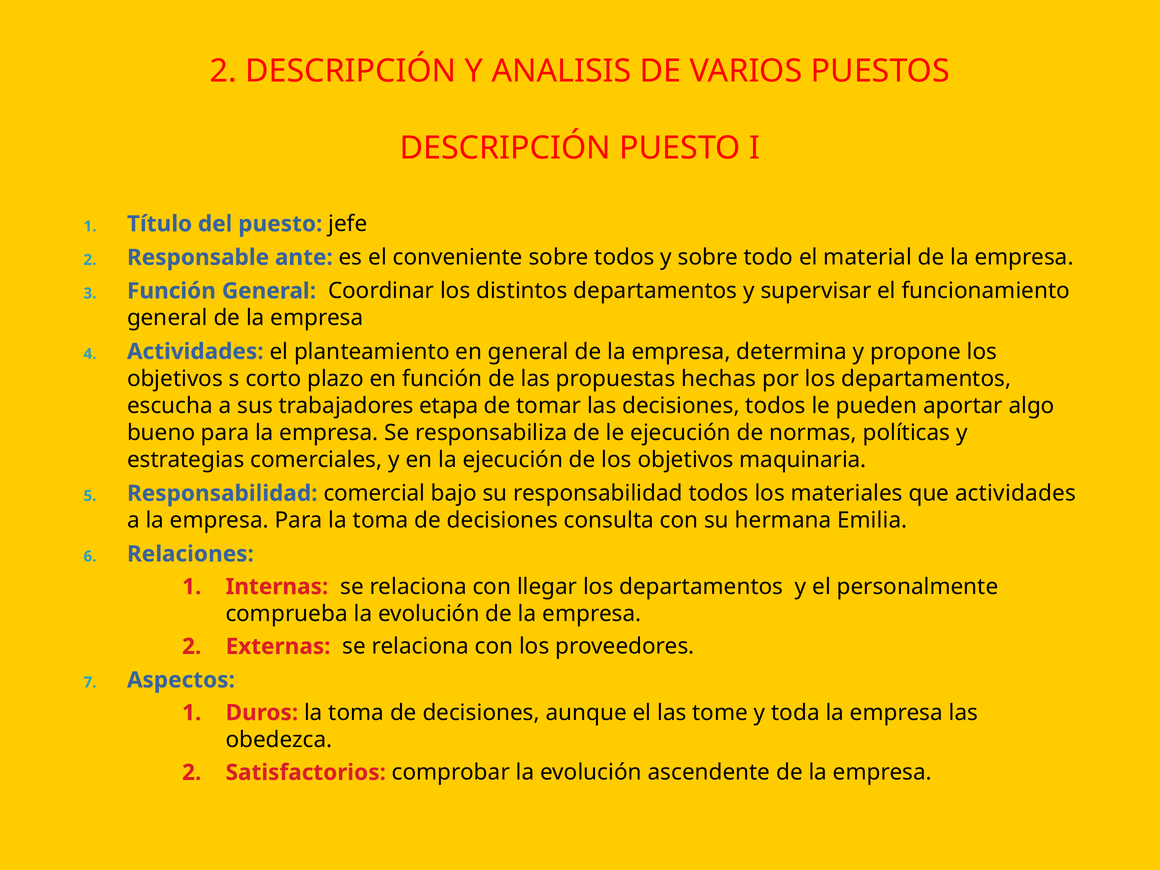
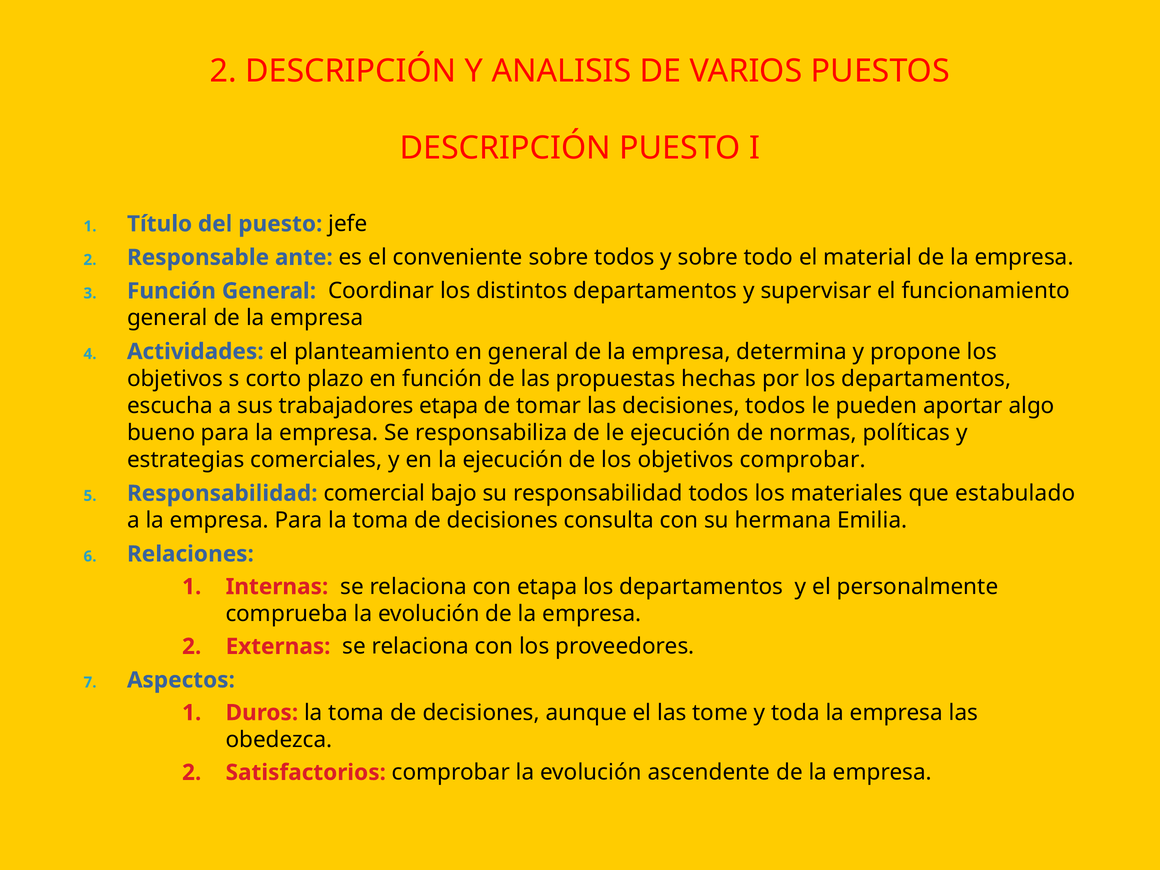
objetivos maquinaria: maquinaria -> comprobar (803, 460)
que actividades: actividades -> estabulado (1015, 493)
con llegar: llegar -> etapa (547, 587)
